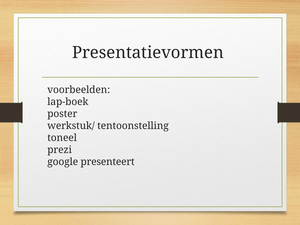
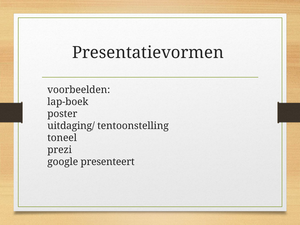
werkstuk/: werkstuk/ -> uitdaging/ (71, 126)
